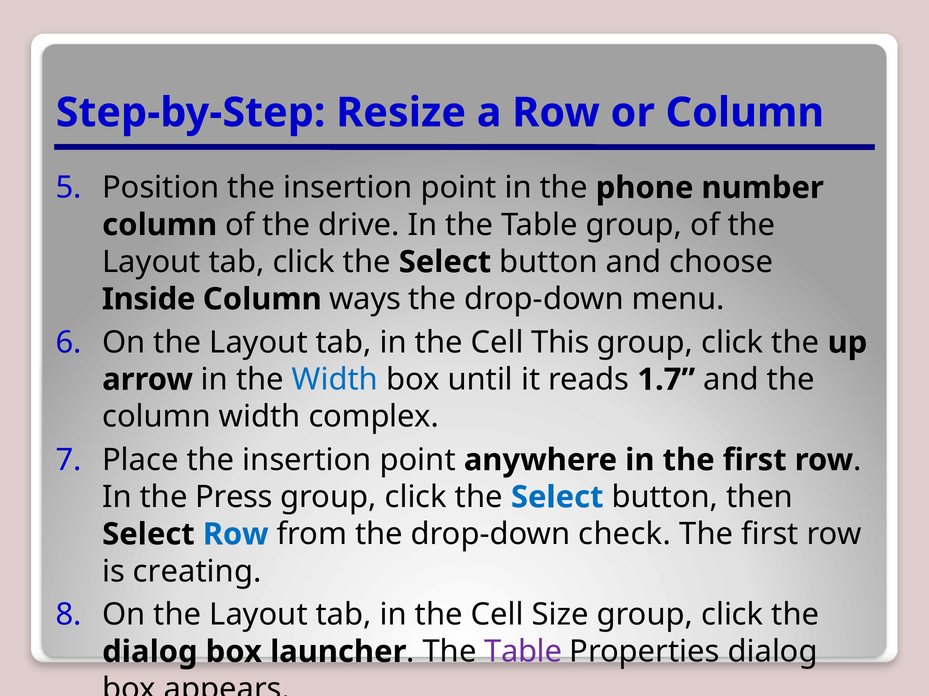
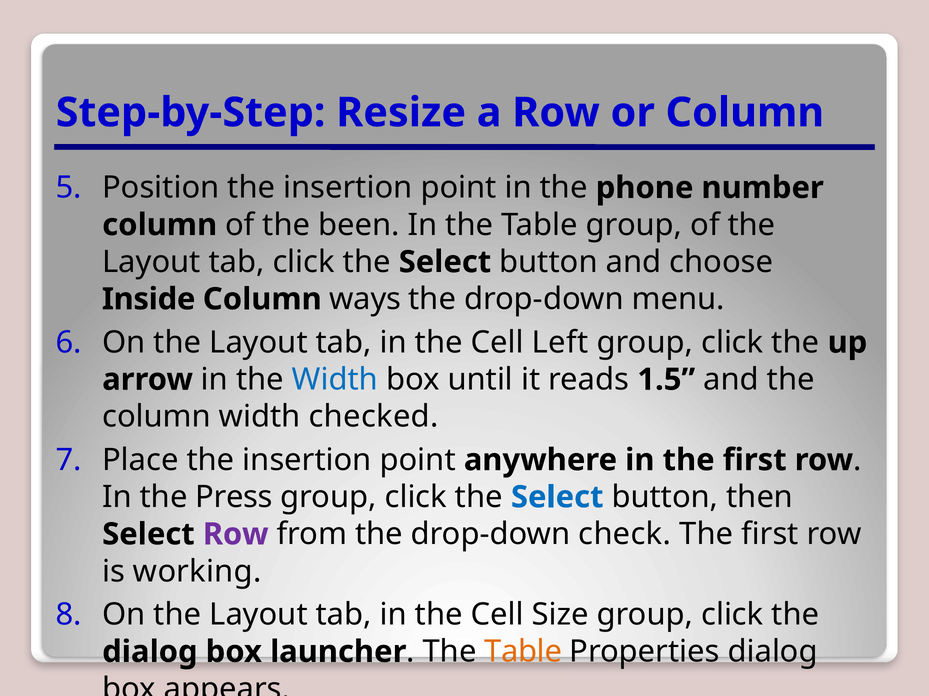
drive: drive -> been (359, 225)
This: This -> Left (560, 343)
1.7: 1.7 -> 1.5 (666, 380)
complex: complex -> checked (374, 417)
Row colour: blue -> purple (236, 535)
creating: creating -> working (197, 572)
Table colour: purple -> orange (523, 652)
